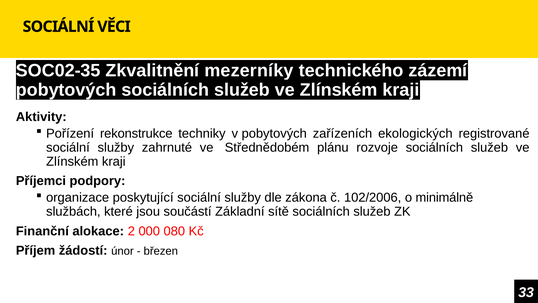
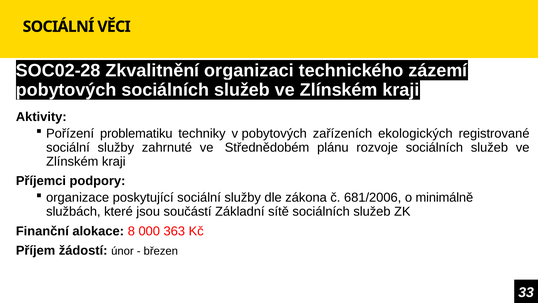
SOC02-35: SOC02-35 -> SOC02-28 (58, 70)
mezerníky: mezerníky -> organizaci (249, 70)
rekonstrukce: rekonstrukce -> problematiku (136, 133)
102/2006: 102/2006 -> 681/2006 (373, 197)
2: 2 -> 8 (131, 231)
080: 080 -> 363 (174, 231)
